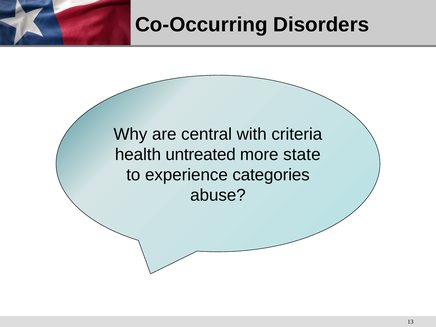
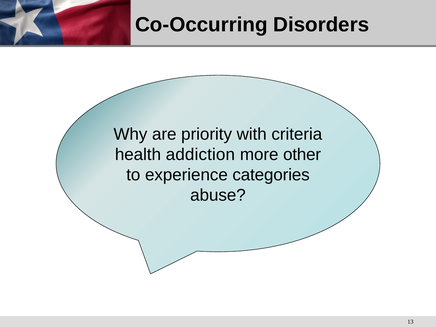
central: central -> priority (207, 134)
untreated: untreated -> addiction (200, 155)
state: state -> other (302, 155)
